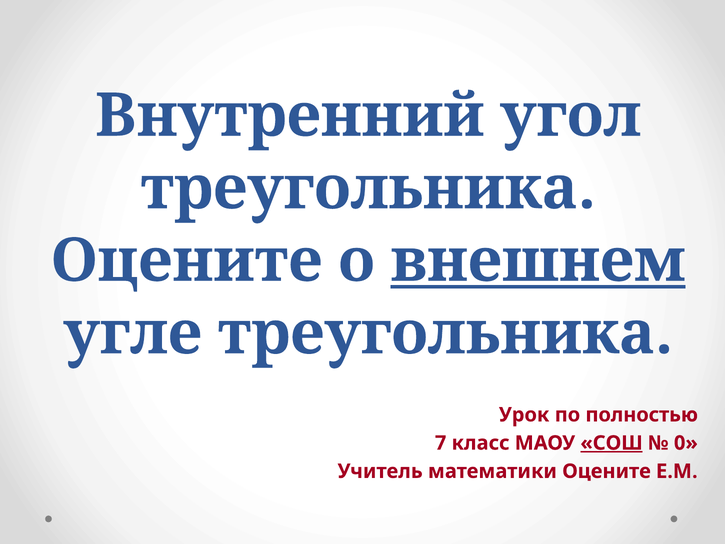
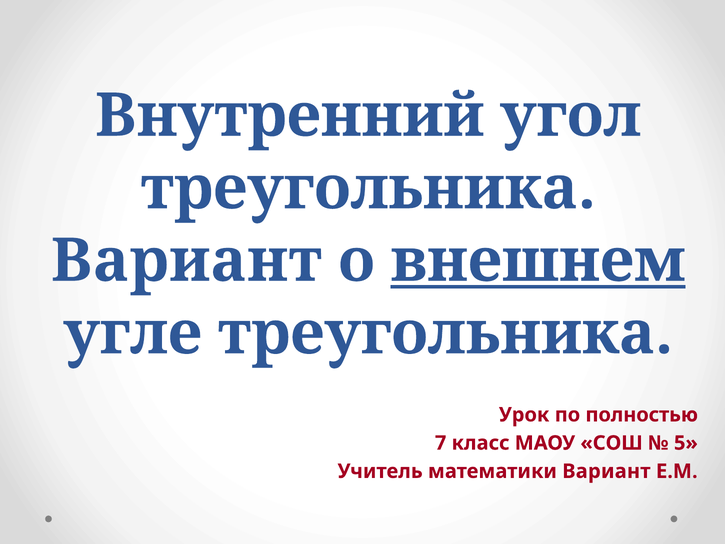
Оцените: Оцените -> Вариант (187, 261)
СОШ underline: present -> none (612, 443)
0: 0 -> 5 (686, 443)
математики Оцените: Оцените -> Вариант (606, 471)
